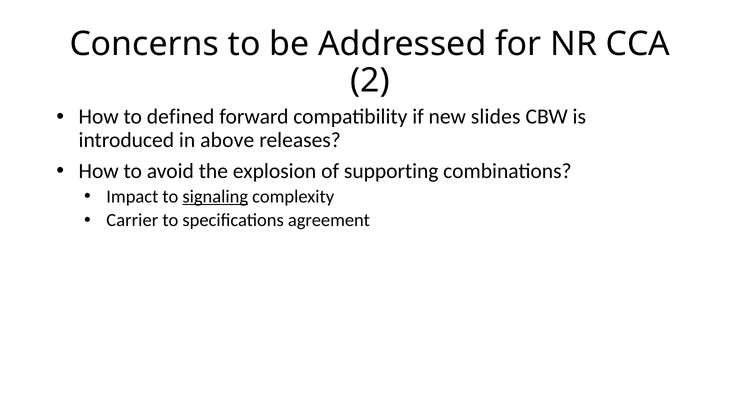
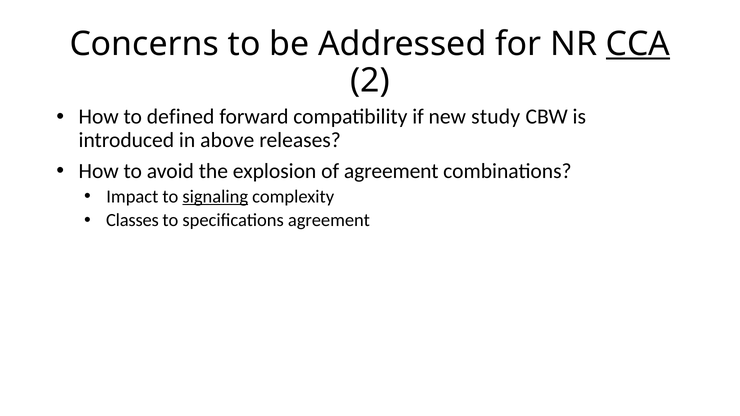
CCA underline: none -> present (638, 44)
slides: slides -> study (496, 117)
of supporting: supporting -> agreement (391, 171)
Carrier: Carrier -> Classes (132, 220)
